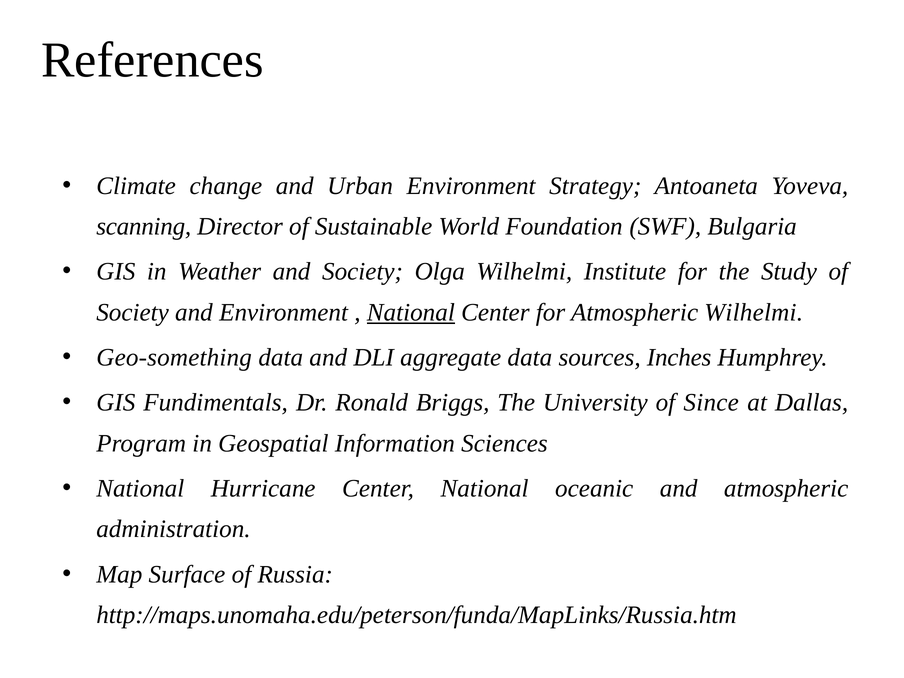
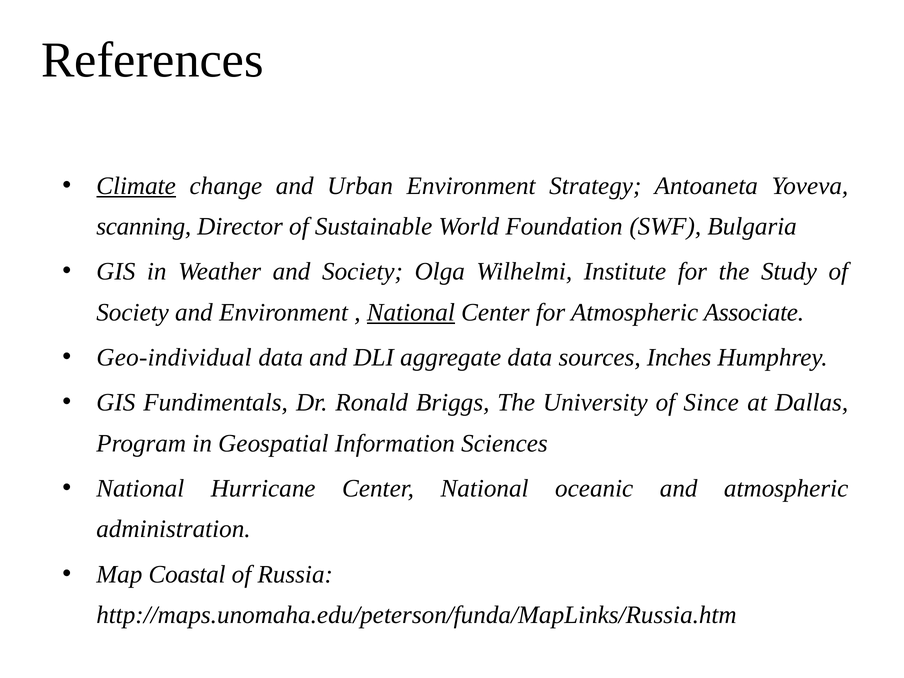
Climate underline: none -> present (136, 186)
Atmospheric Wilhelmi: Wilhelmi -> Associate (754, 312)
Geo-something: Geo-something -> Geo-individual (174, 357)
Surface: Surface -> Coastal (187, 574)
